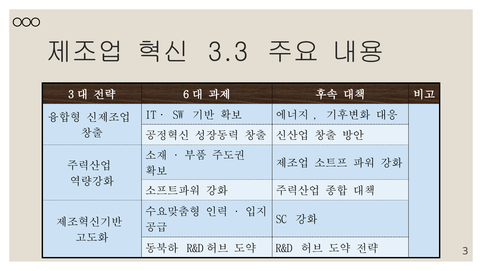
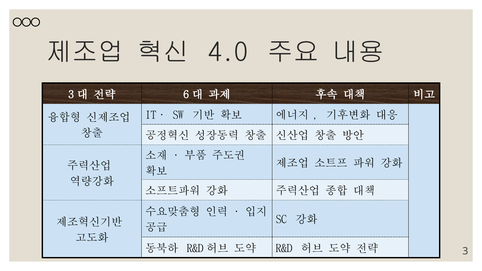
3.3: 3.3 -> 4.0 (228, 52)
